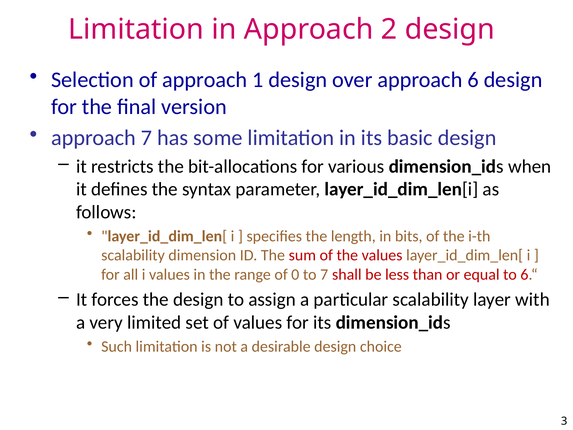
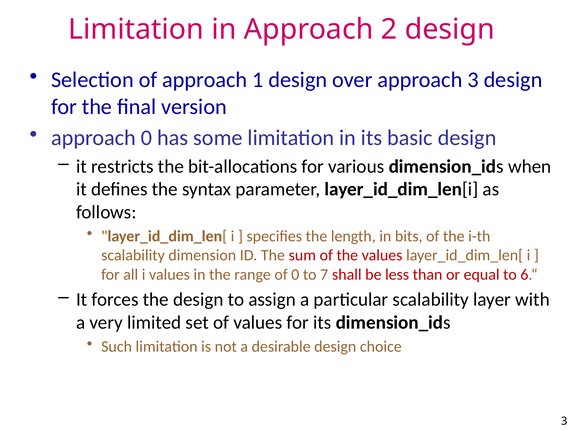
approach 6: 6 -> 3 (473, 80)
approach 7: 7 -> 0 (147, 138)
